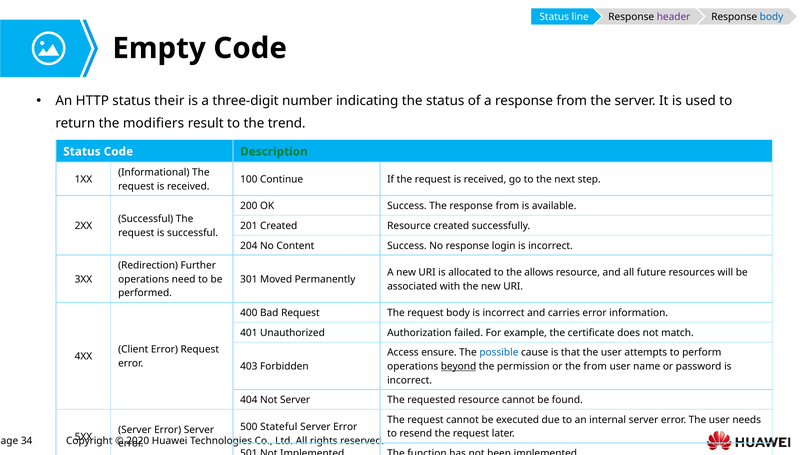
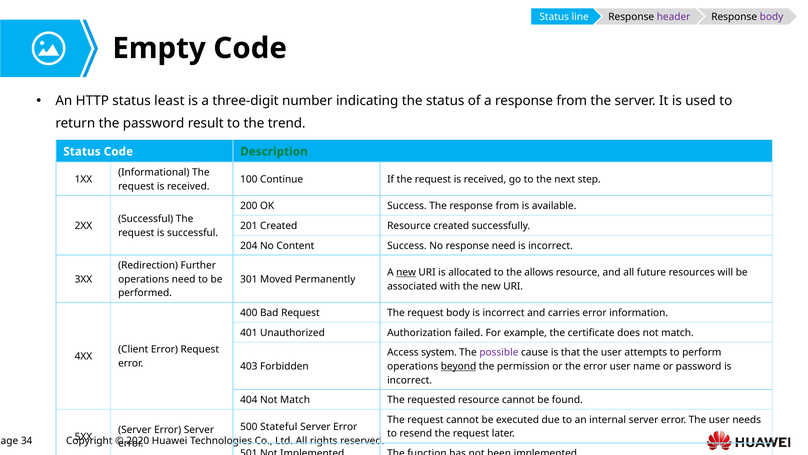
body colour: blue -> purple (772, 17)
their: their -> least (169, 101)
the modifiers: modifiers -> password (154, 123)
response login: login -> need (504, 245)
new underline: none -> present (406, 272)
ensure: ensure -> system (439, 352)
possible colour: blue -> purple (499, 352)
the from: from -> error (595, 366)
404 Not Server: Server -> Match (295, 400)
